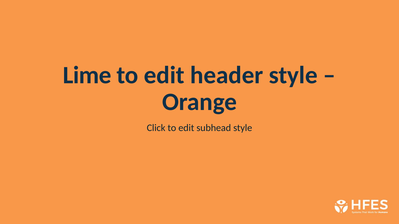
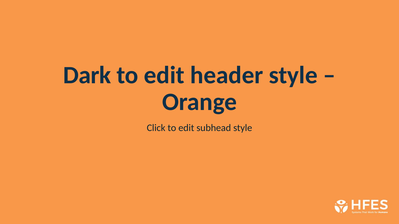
Lime: Lime -> Dark (87, 75)
